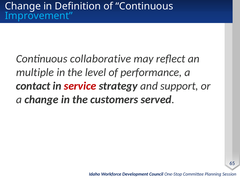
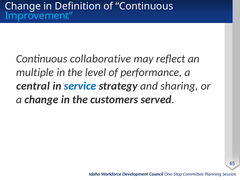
contact: contact -> central (33, 86)
service colour: red -> blue (80, 86)
support: support -> sharing (179, 86)
